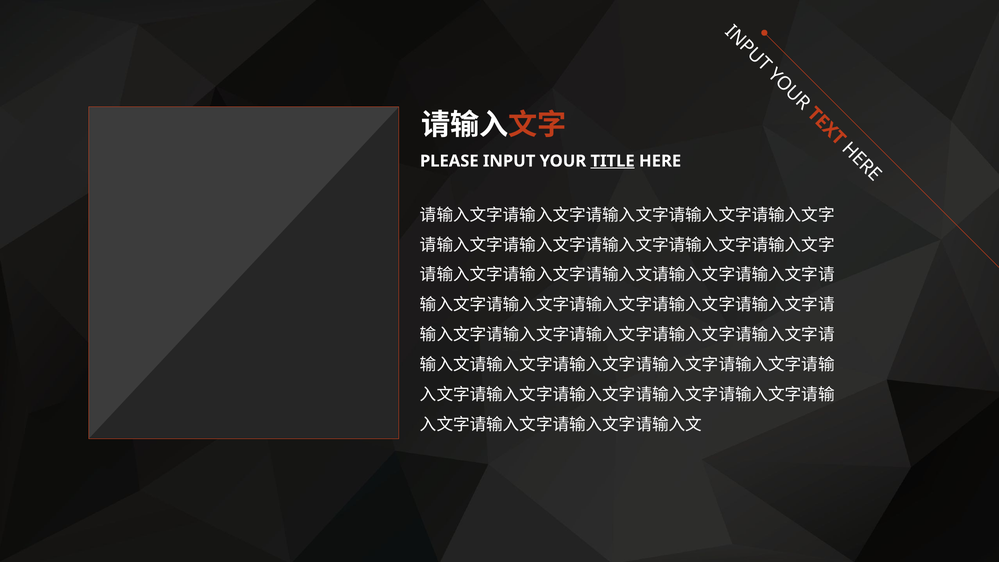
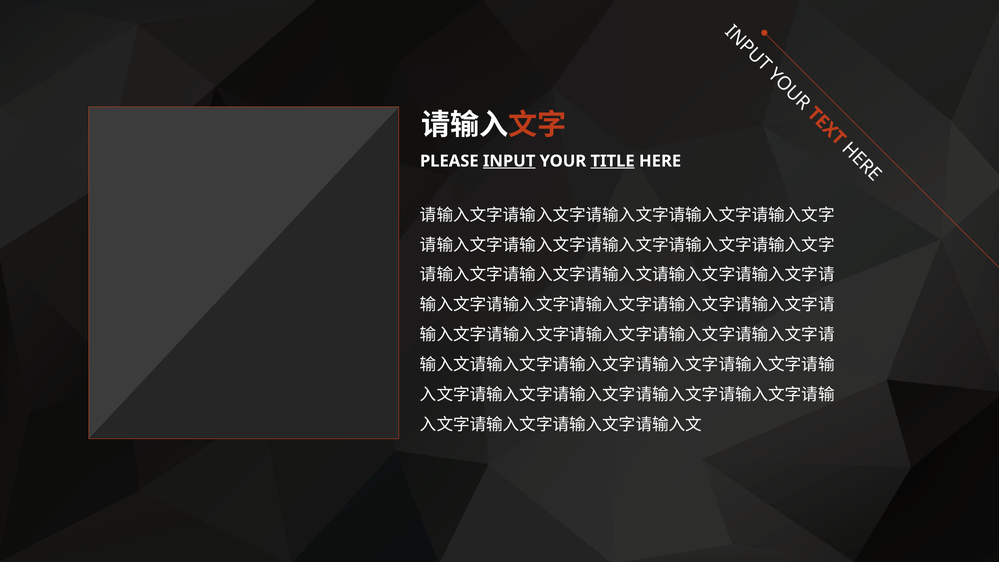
INPUT underline: none -> present (509, 161)
